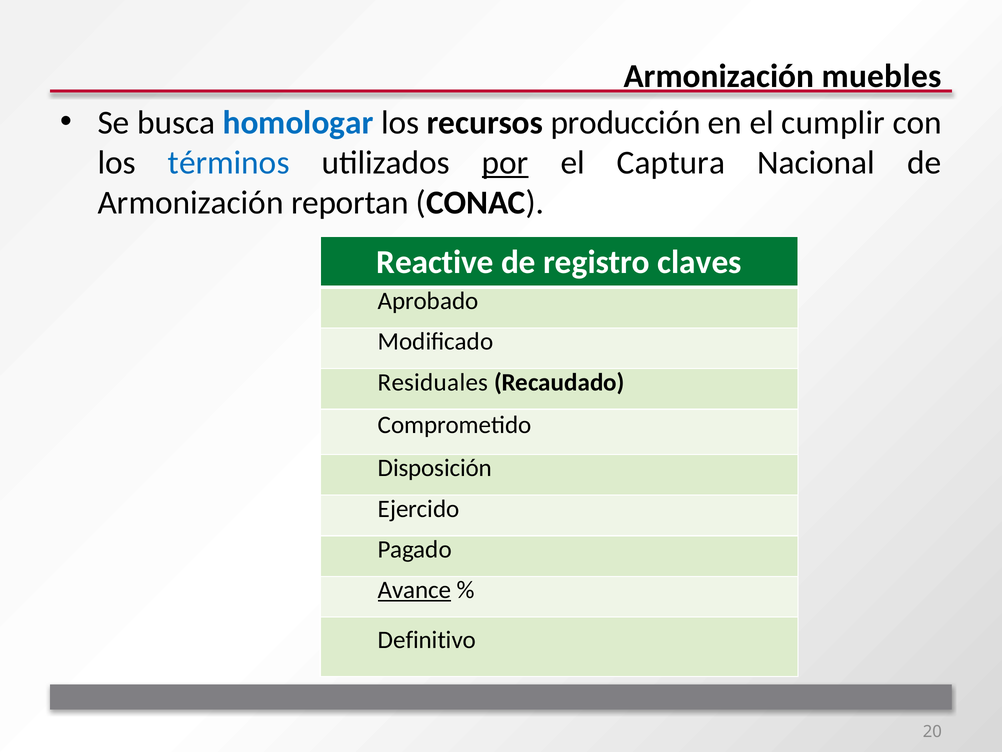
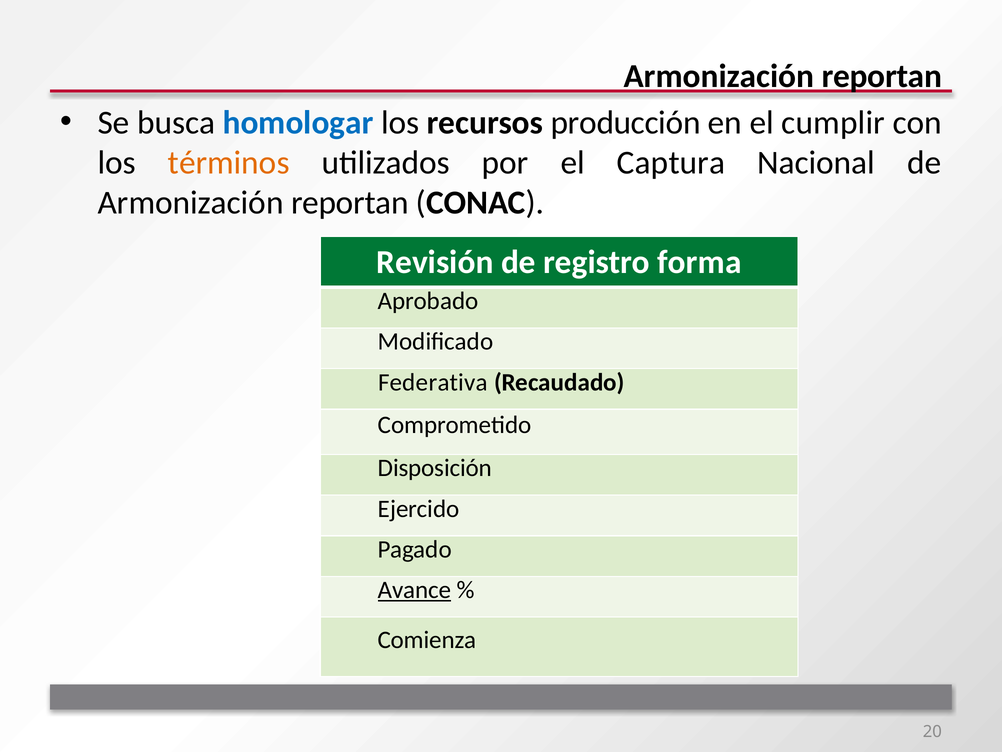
muebles: muebles -> reportan (882, 76)
términos colour: blue -> orange (229, 162)
por underline: present -> none (505, 162)
Reactive: Reactive -> Revisión (435, 262)
claves: claves -> forma (699, 262)
Residuales: Residuales -> Federativa (433, 382)
Definitivo: Definitivo -> Comienza (427, 640)
